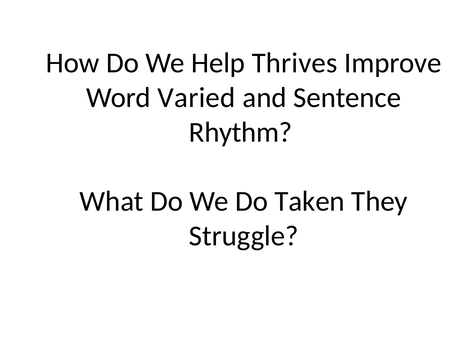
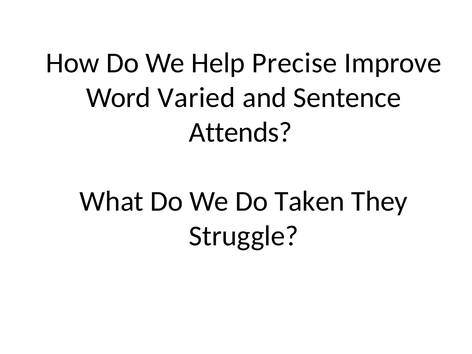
Thrives: Thrives -> Precise (295, 63)
Rhythm: Rhythm -> Attends (241, 132)
